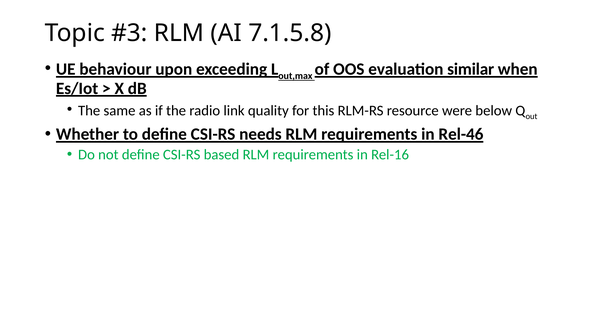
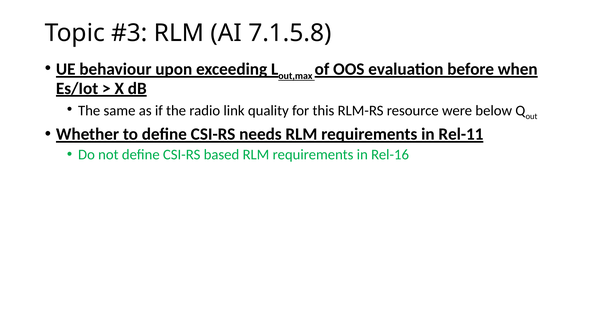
similar: similar -> before (471, 69)
Rel-46: Rel-46 -> Rel-11 (461, 134)
